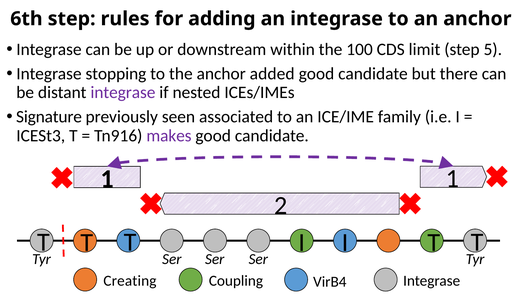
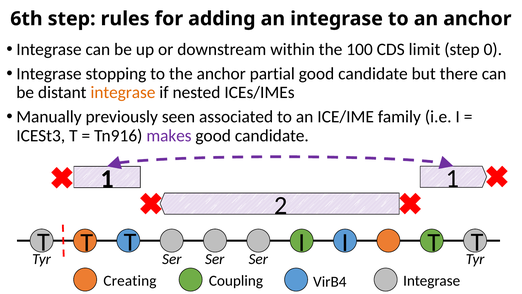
5: 5 -> 0 (493, 49)
added: added -> partial (272, 74)
integrase colour: purple -> orange (123, 92)
Signature: Signature -> Manually (49, 117)
